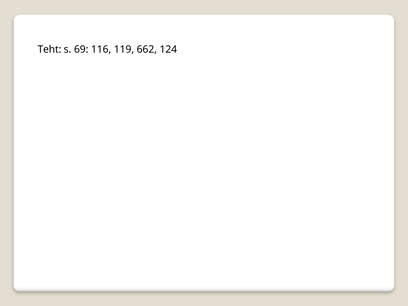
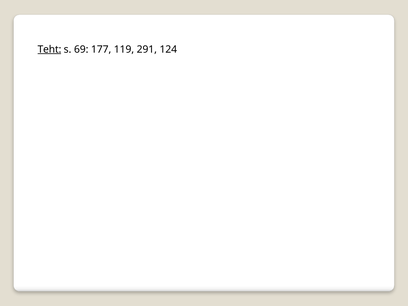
Teht underline: none -> present (49, 49)
116: 116 -> 177 (101, 49)
662: 662 -> 291 (147, 49)
